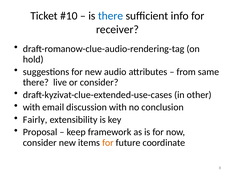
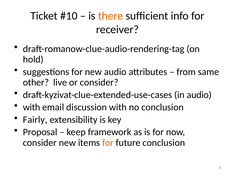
there colour: blue -> orange (111, 16)
there: there -> other (36, 82)
in other: other -> audio (199, 95)
future coordinate: coordinate -> conclusion (164, 143)
